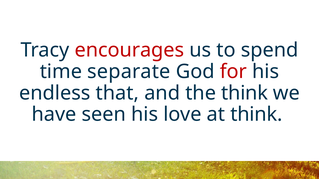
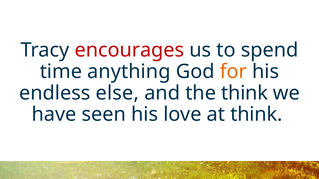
separate: separate -> anything (129, 72)
for colour: red -> orange (233, 72)
that: that -> else (117, 93)
